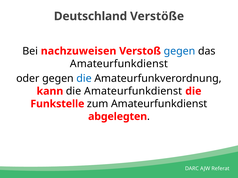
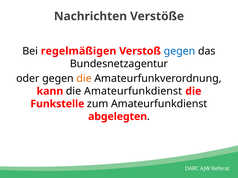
Deutschland: Deutschland -> Nachrichten (90, 16)
nachzuweisen: nachzuweisen -> regelmäßigen (79, 51)
Amateurfunkdienst: Amateurfunkdienst -> Bundesnetzagentur (119, 64)
die colour: blue -> orange (84, 79)
